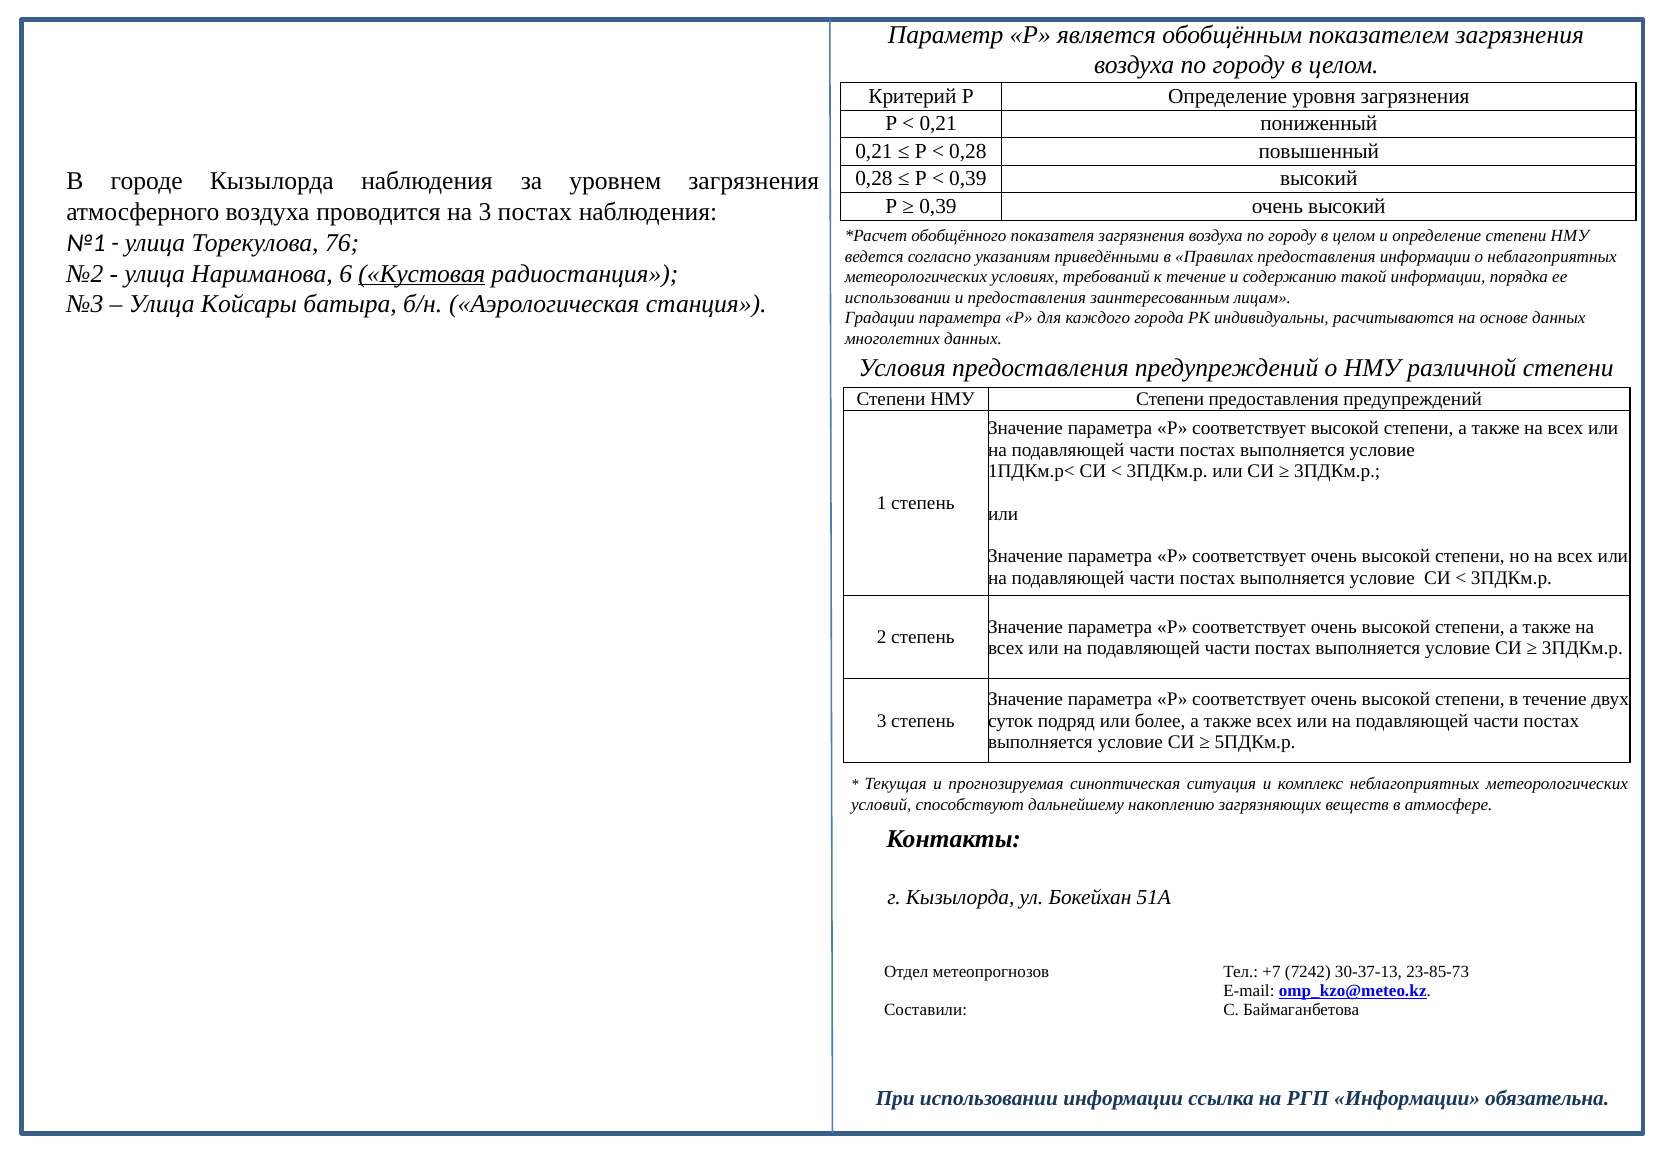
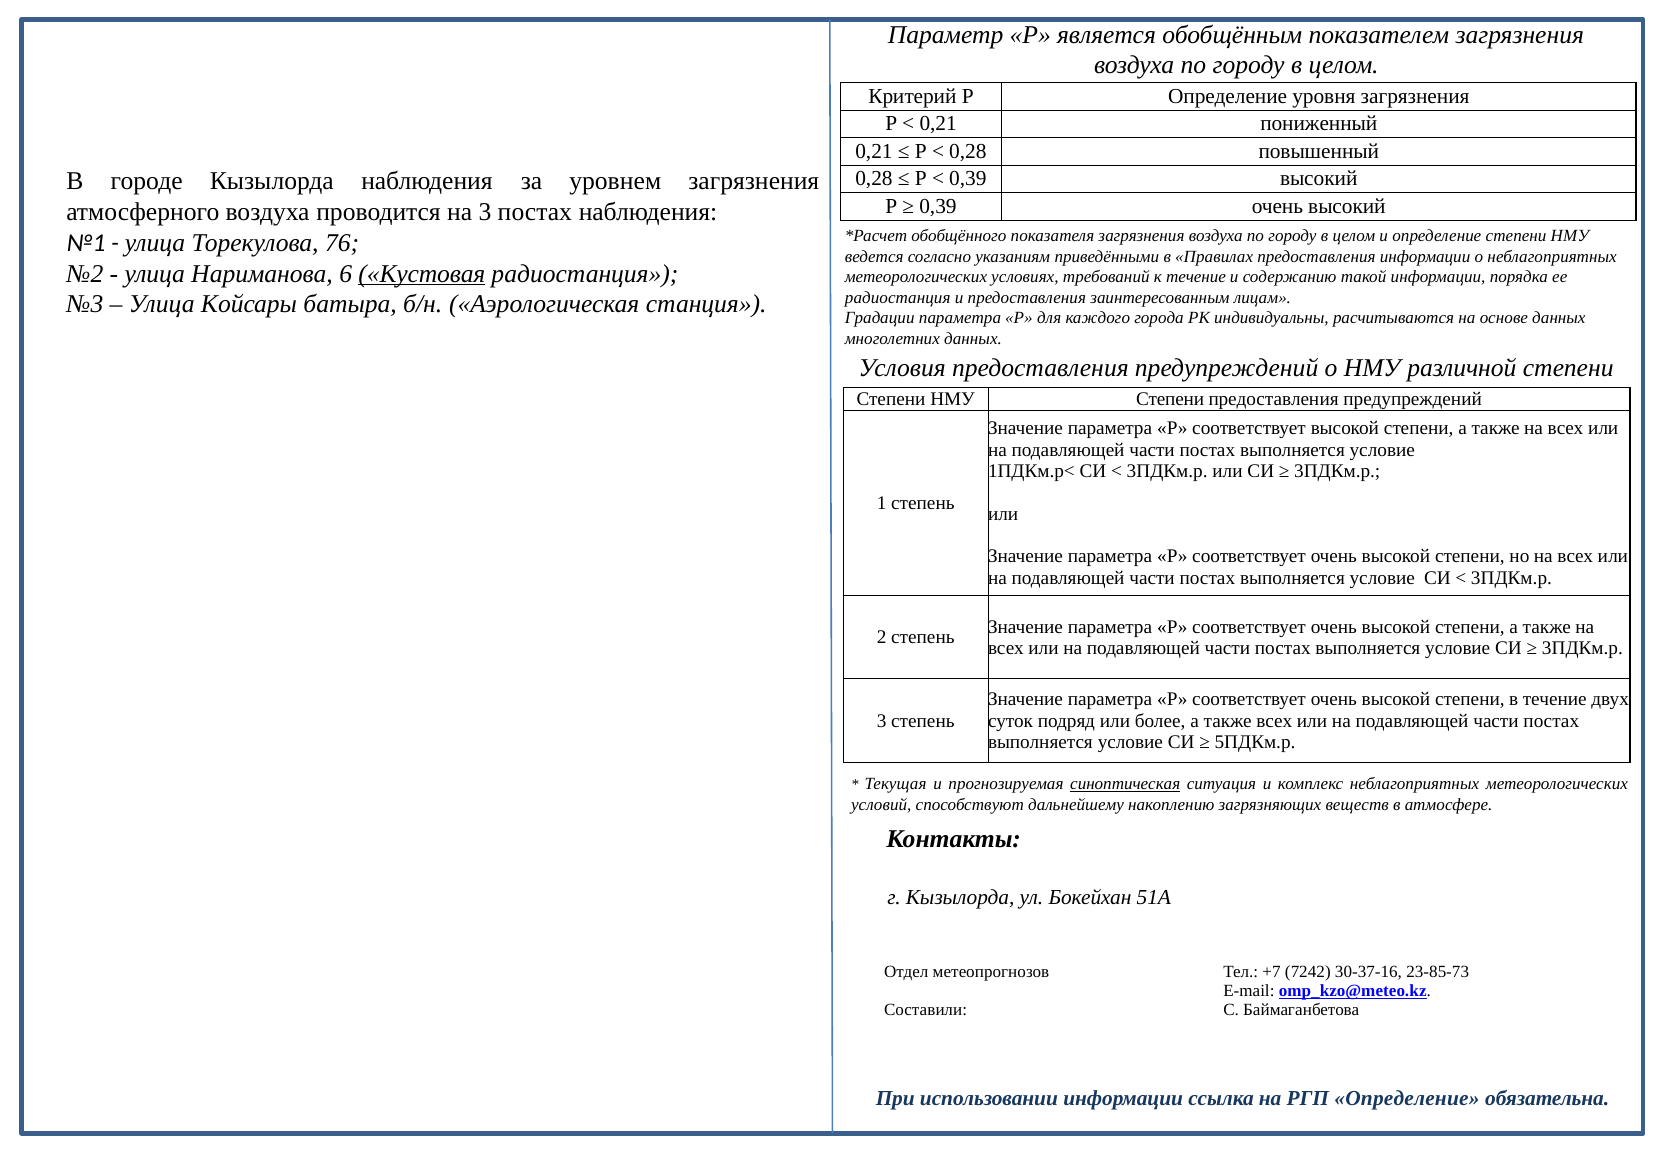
использовании: использовании -> радиостанция (898, 297)
синоптическая underline: none -> present (1125, 784)
30-37-13: 30-37-13 -> 30-37-16 (1368, 972)
РГП Информации: Информации -> Определение (1407, 1098)
